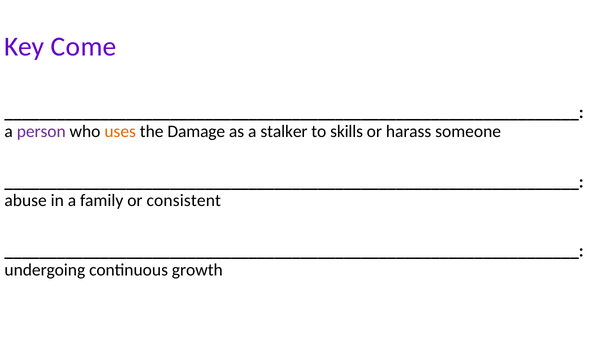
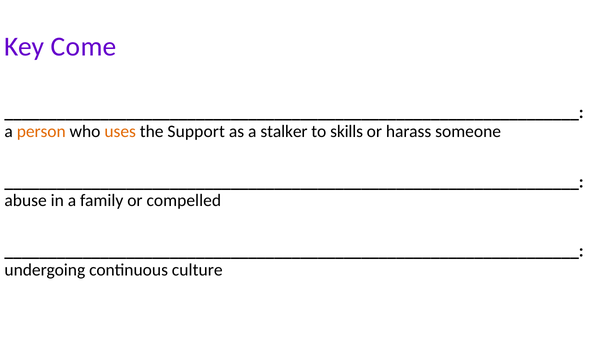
person colour: purple -> orange (41, 132)
Damage: Damage -> Support (196, 132)
consistent: consistent -> compelled (184, 201)
growth: growth -> culture (197, 270)
